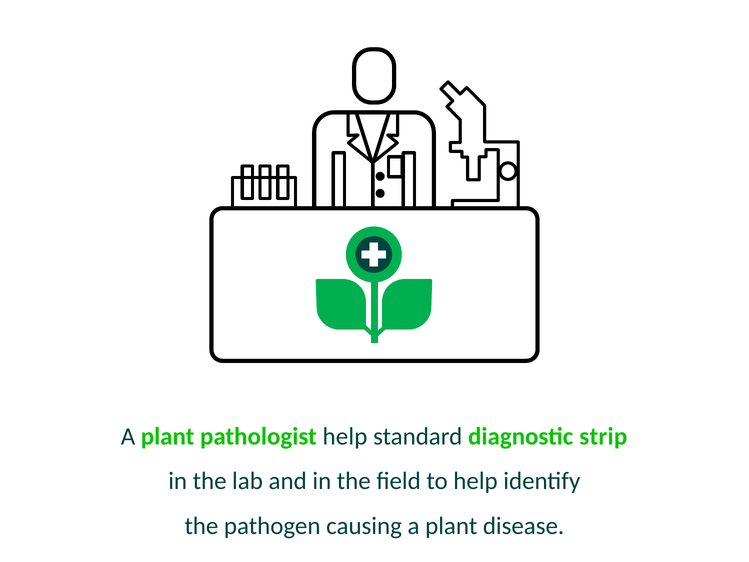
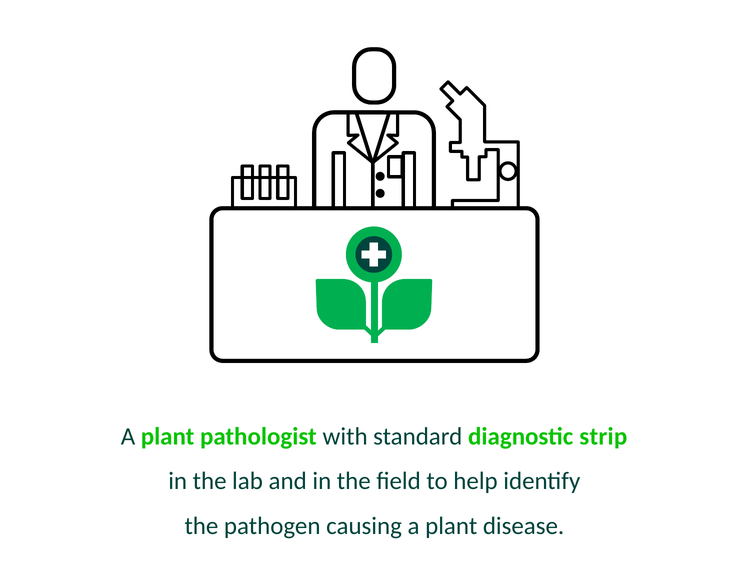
pathologist help: help -> with (345, 436)
